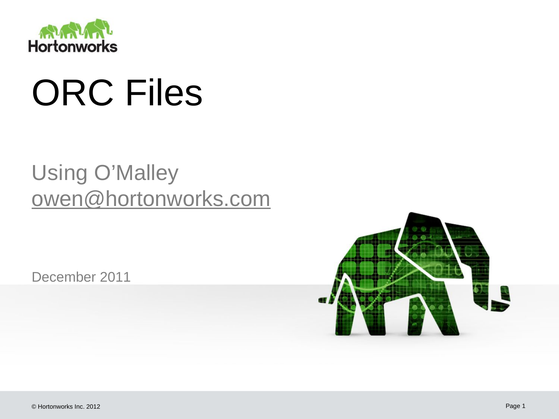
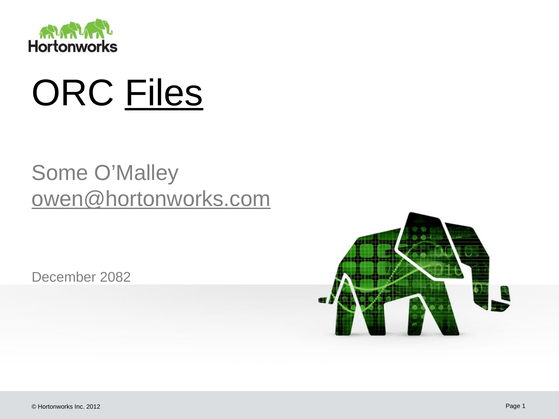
Files underline: none -> present (164, 93)
Using: Using -> Some (60, 173)
2011: 2011 -> 2082 (115, 277)
